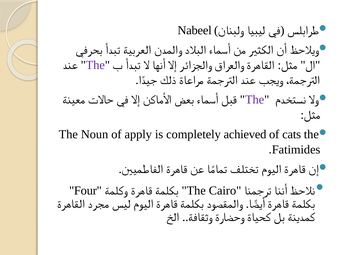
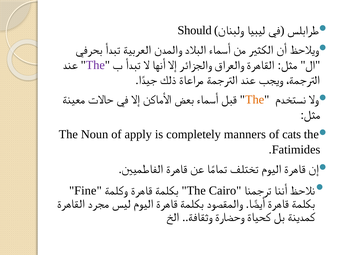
Nabeel: Nabeel -> Should (195, 30)
The colour: purple -> orange (255, 100)
achieved: achieved -> manners (245, 134)
Four: Four -> Fine (85, 191)
